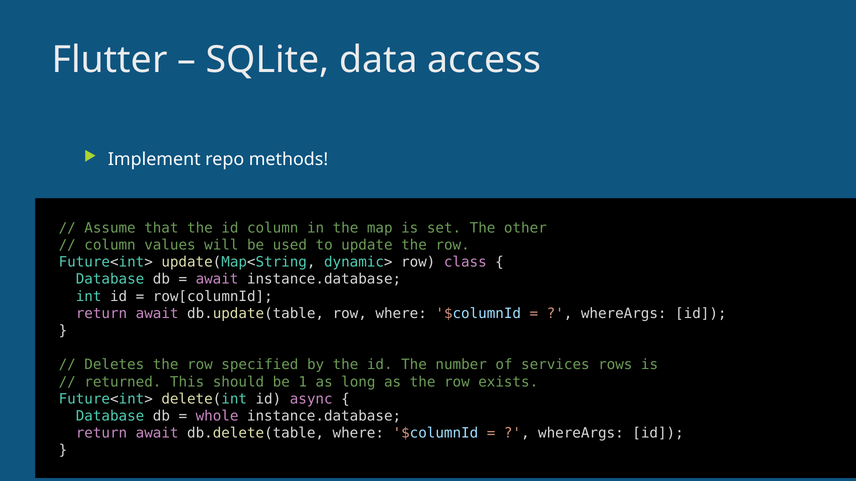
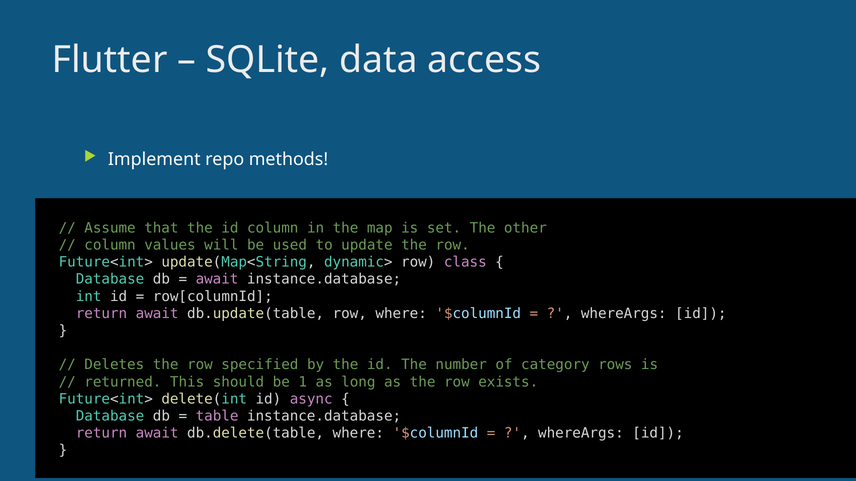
services: services -> category (555, 365)
whole: whole -> table (217, 416)
